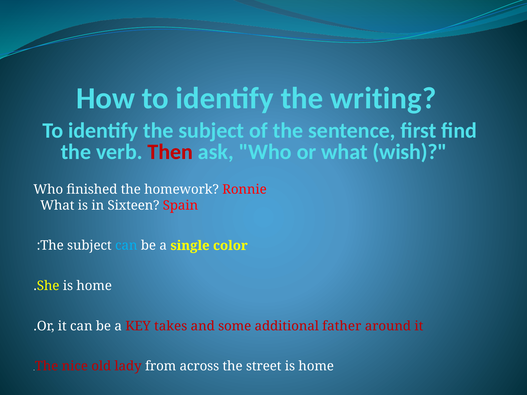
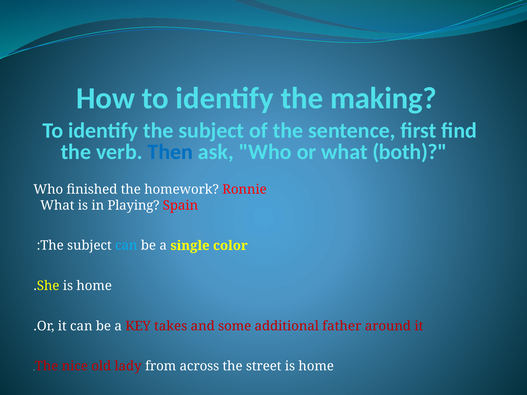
writing: writing -> making (383, 98)
Then colour: red -> blue (170, 152)
wish: wish -> both (410, 152)
Sixteen: Sixteen -> Playing (133, 206)
